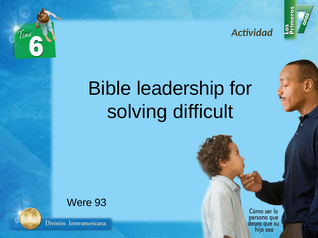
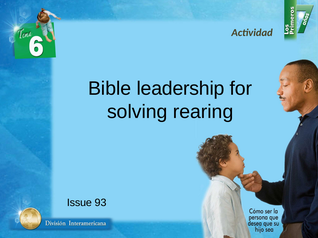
difficult: difficult -> rearing (203, 112)
Were: Were -> Issue (79, 203)
